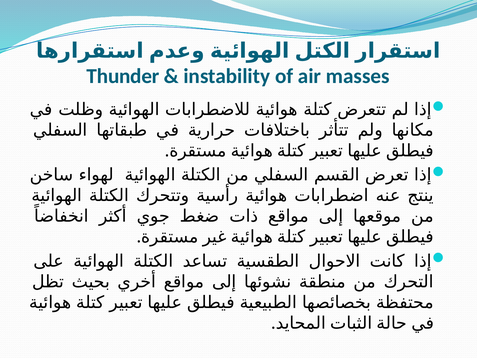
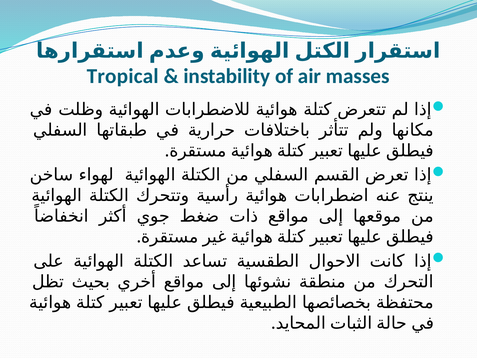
Thunder: Thunder -> Tropical (123, 76)
